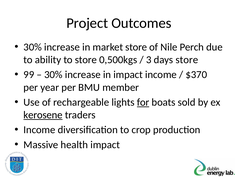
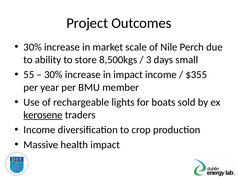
market store: store -> scale (136, 47)
0,500kgs: 0,500kgs -> 8,500kgs (118, 60)
days store: store -> small (187, 60)
99: 99 -> 55 (29, 74)
$370: $370 -> $355 (196, 74)
for underline: present -> none (143, 102)
